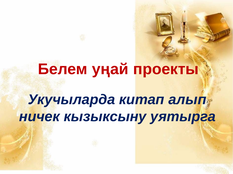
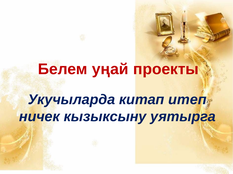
алып: алып -> итеп (187, 100)
